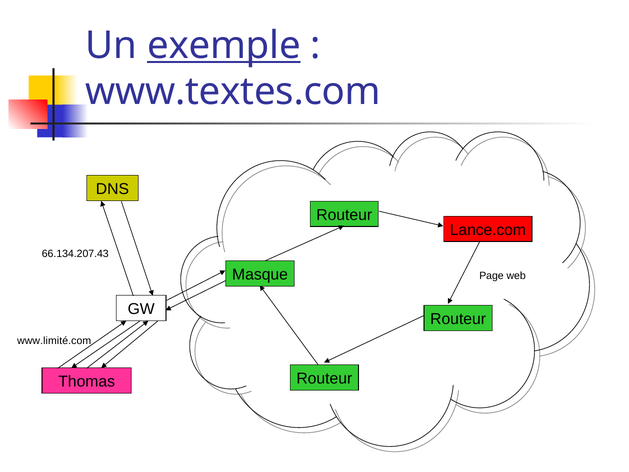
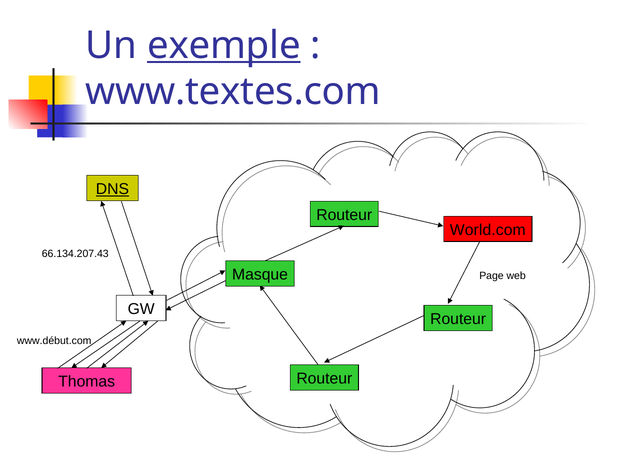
DNS underline: none -> present (112, 189)
Lance.com: Lance.com -> World.com (488, 230)
www.limité.com: www.limité.com -> www.début.com (54, 340)
